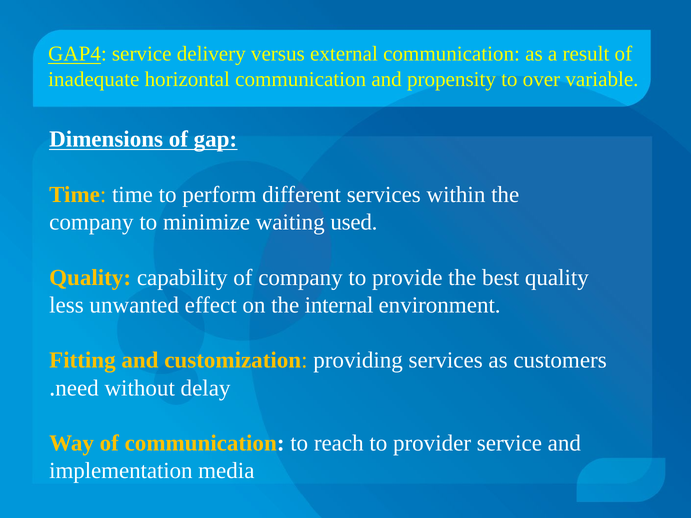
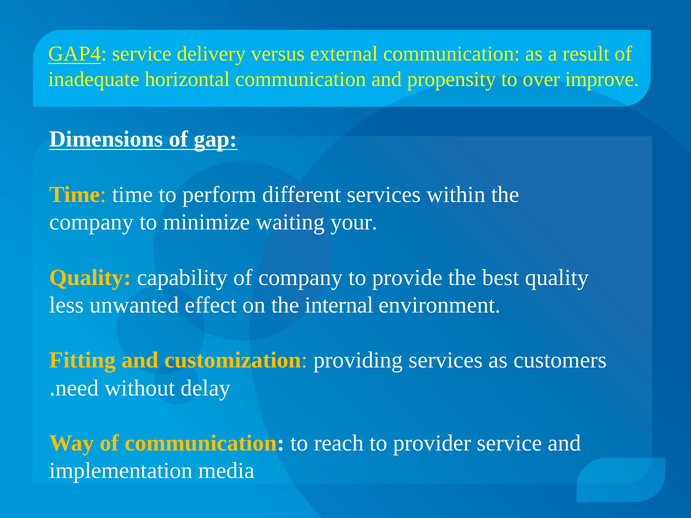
variable: variable -> improve (602, 79)
used: used -> your (354, 222)
